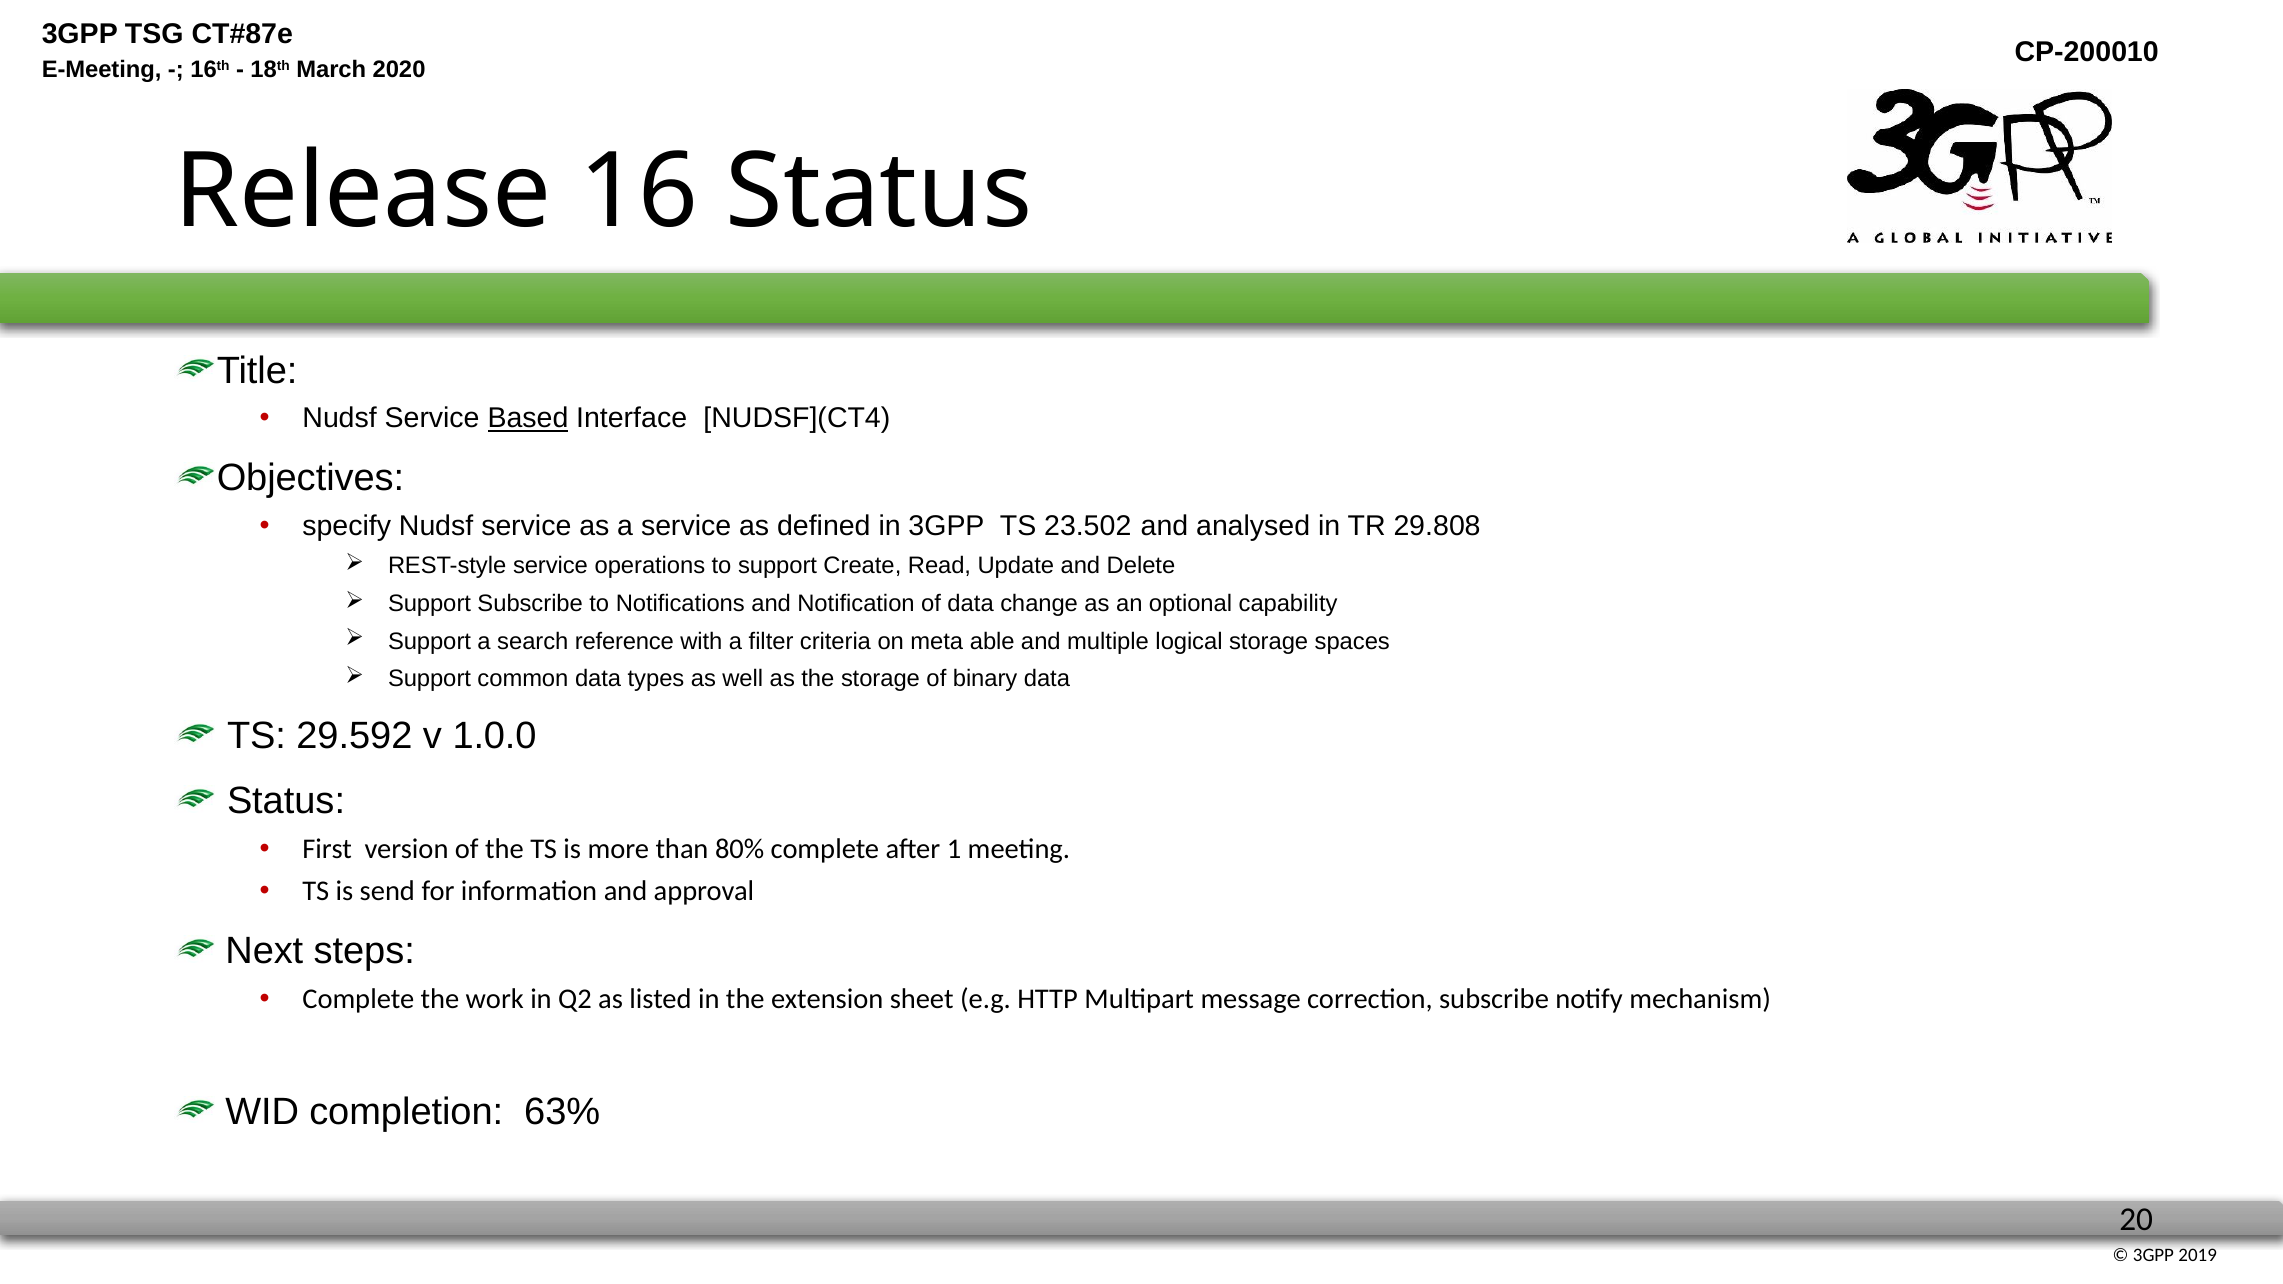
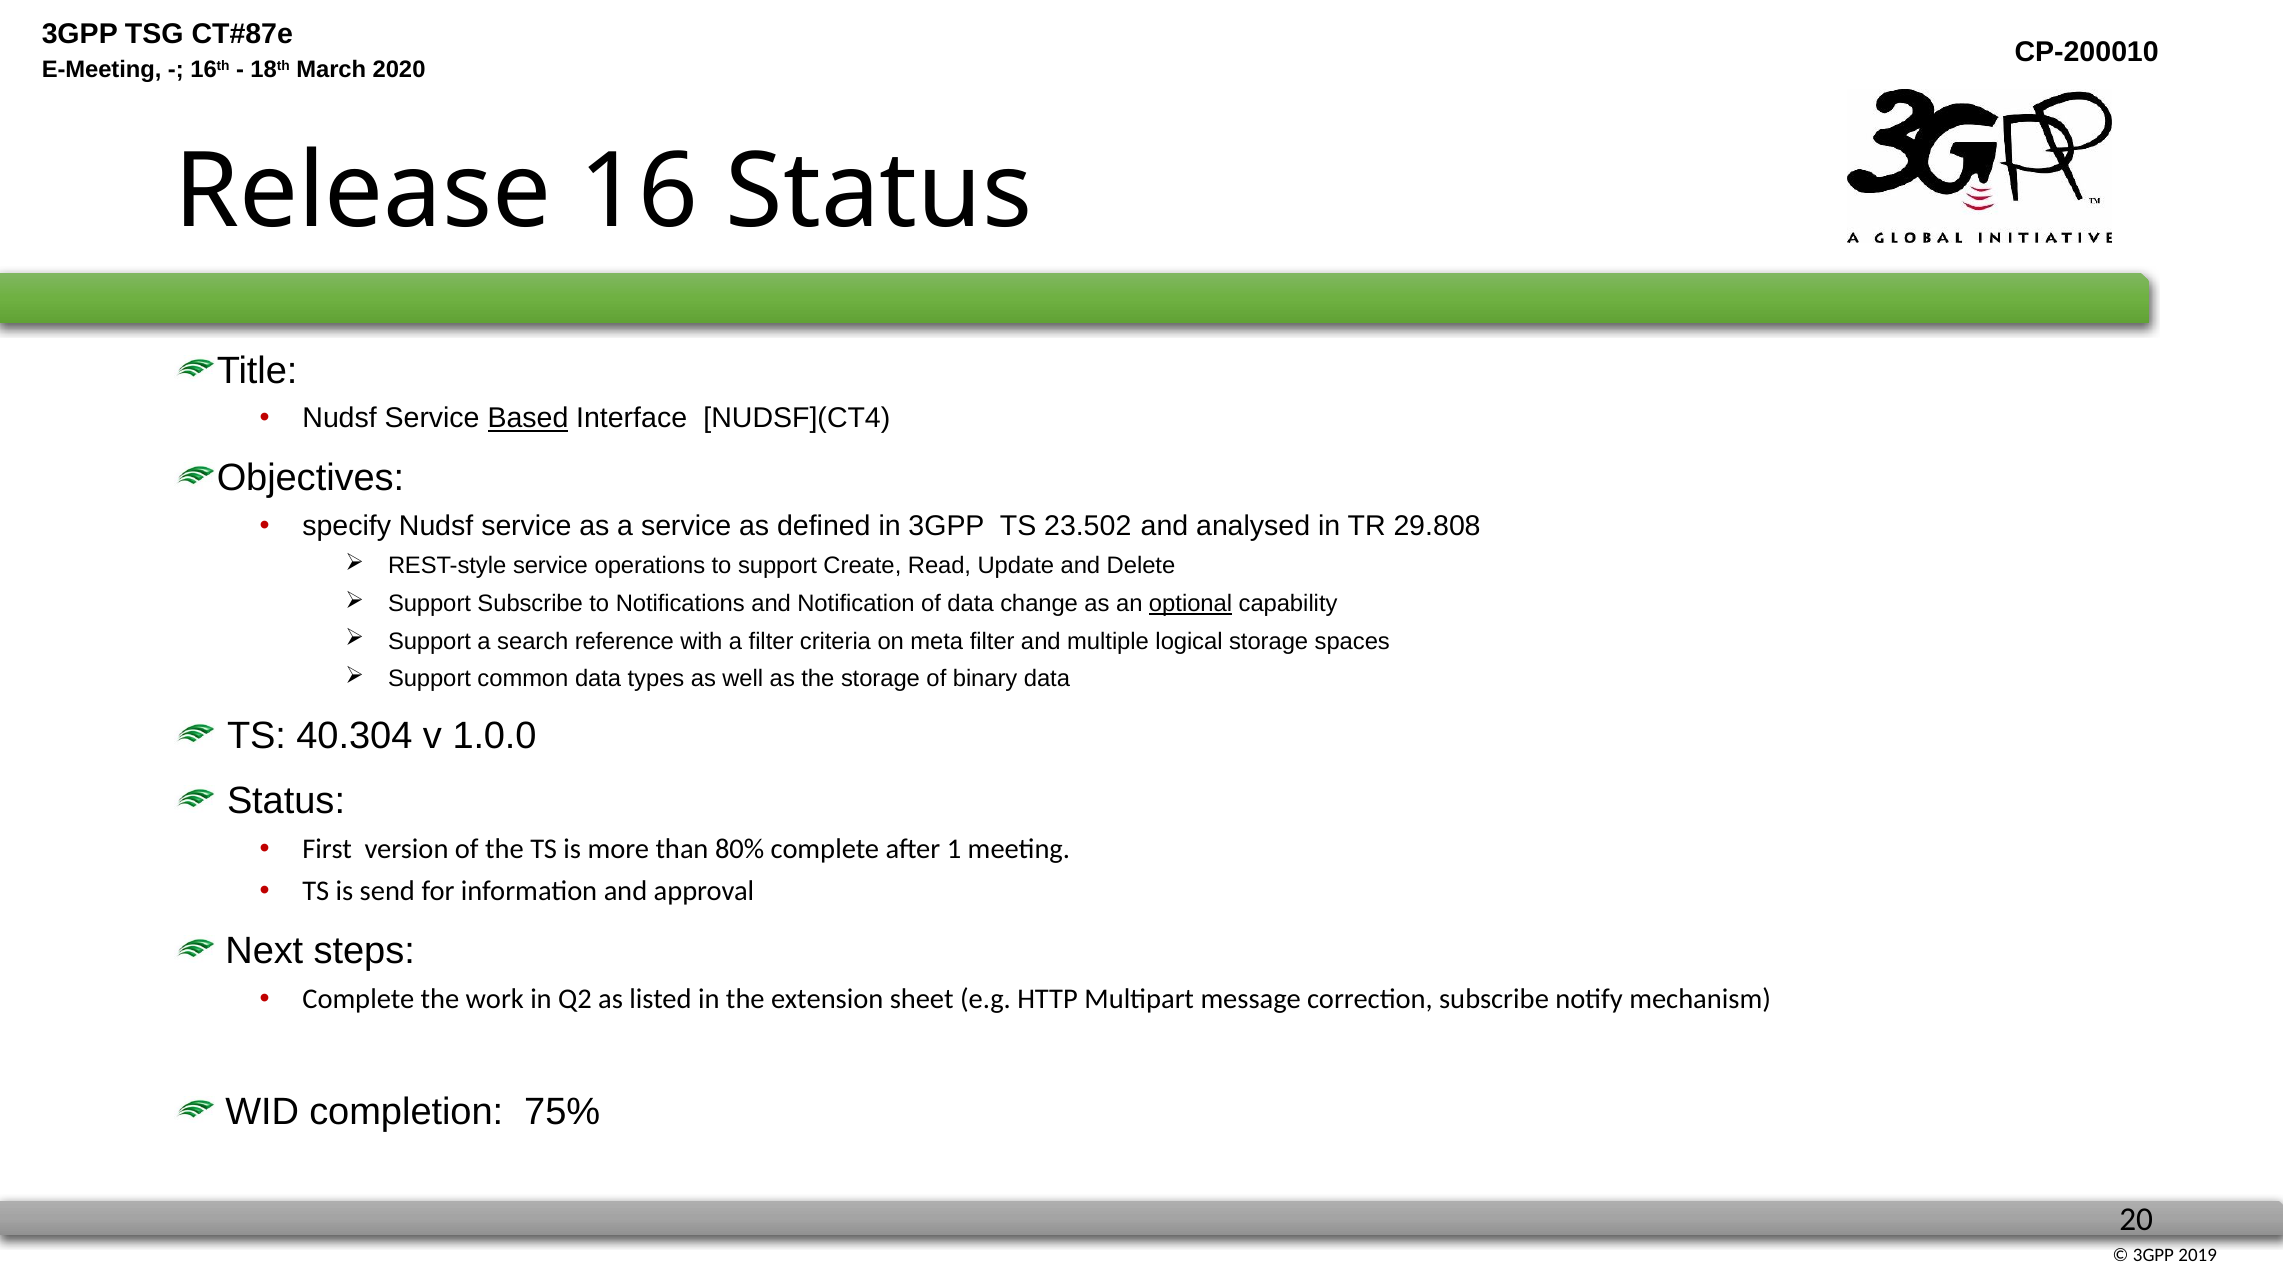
optional underline: none -> present (1191, 604)
meta able: able -> filter (992, 641)
29.592: 29.592 -> 40.304 (354, 736)
63%: 63% -> 75% (562, 1112)
